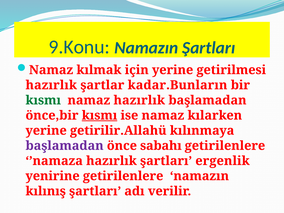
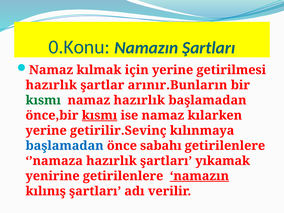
9.Konu: 9.Konu -> 0.Konu (79, 47)
kadar.Bunların: kadar.Bunların -> arınır.Bunların (178, 85)
getirilir.Allahü: getirilir.Allahü -> getirilir.Sevinç (118, 131)
başlamadan colour: purple -> blue (65, 146)
ergenlik: ergenlik -> yıkamak (223, 161)
namazın underline: none -> present (199, 176)
